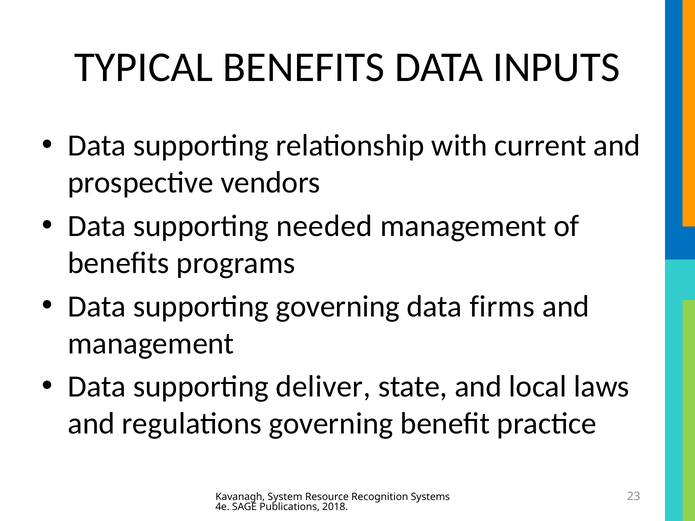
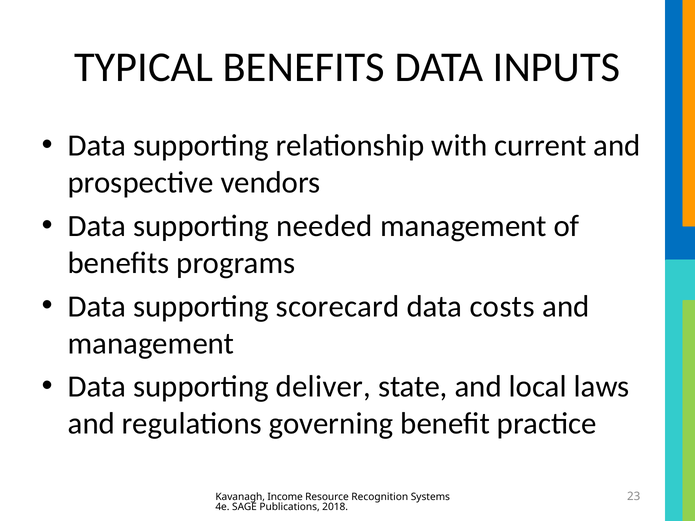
supporting governing: governing -> scorecard (338, 306)
firms: firms -> costs (502, 306)
System: System -> Income (285, 497)
